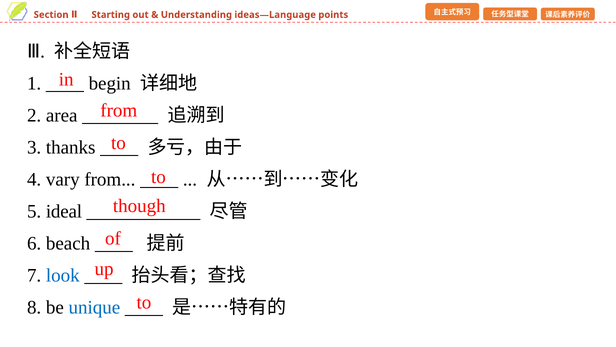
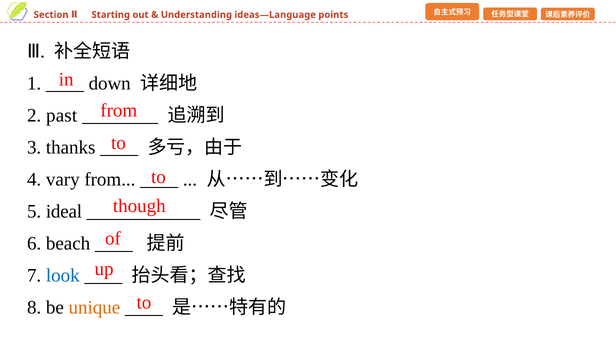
begin: begin -> down (110, 83)
area: area -> past (62, 115)
unique colour: blue -> orange (94, 307)
